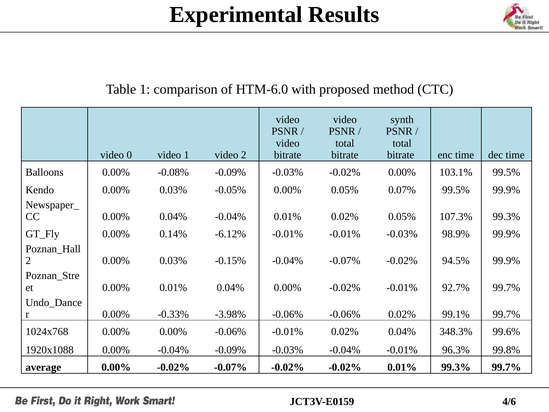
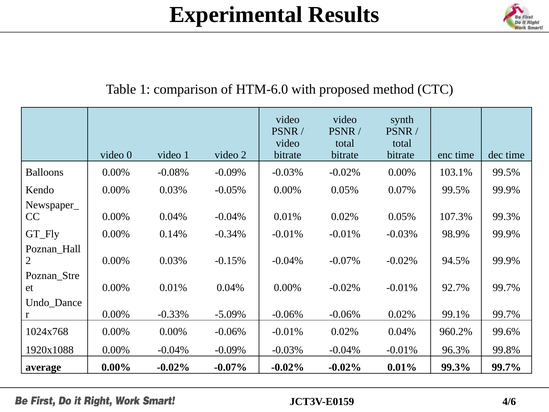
-6.12%: -6.12% -> -0.34% (230, 234)
-3.98%: -3.98% -> -5.09% (230, 314)
348.3%: 348.3% -> 960.2% (456, 332)
